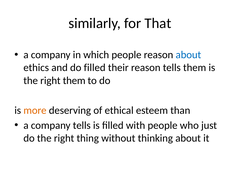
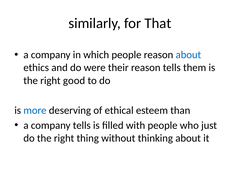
do filled: filled -> were (95, 68)
right them: them -> good (74, 80)
more colour: orange -> blue (35, 110)
